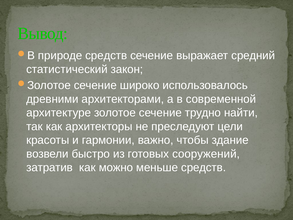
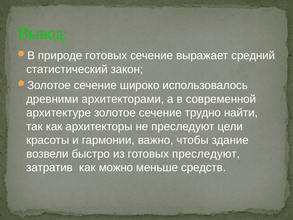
природе средств: средств -> готовых (106, 55)
готовых сооружений: сооружений -> преследуют (206, 154)
